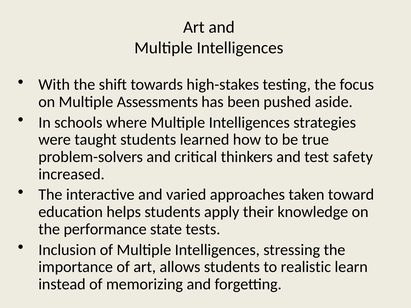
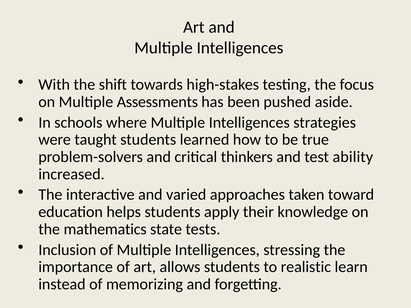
safety: safety -> ability (353, 157)
performance: performance -> mathematics (105, 229)
